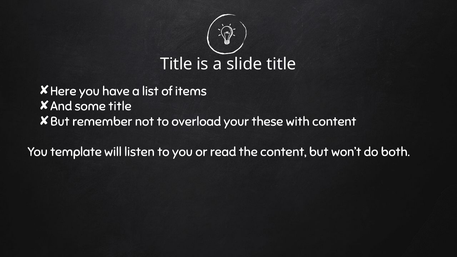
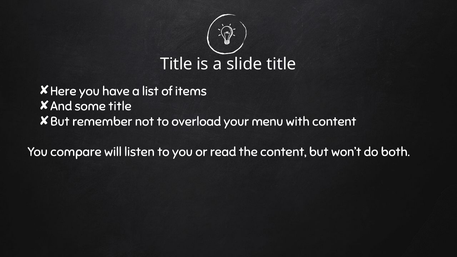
these: these -> menu (267, 122)
template: template -> compare (76, 152)
